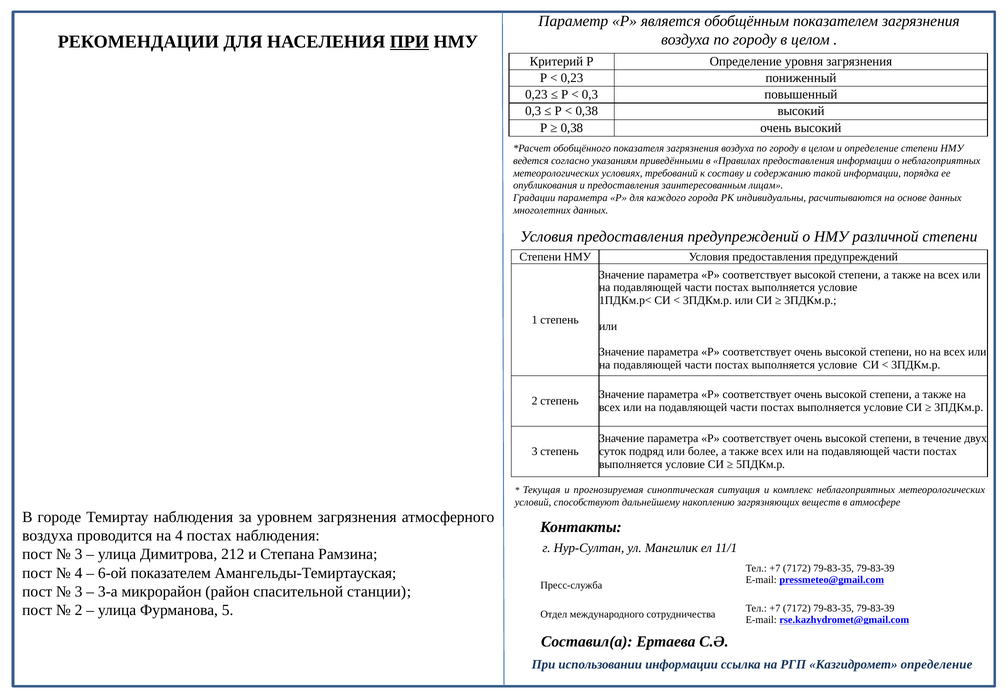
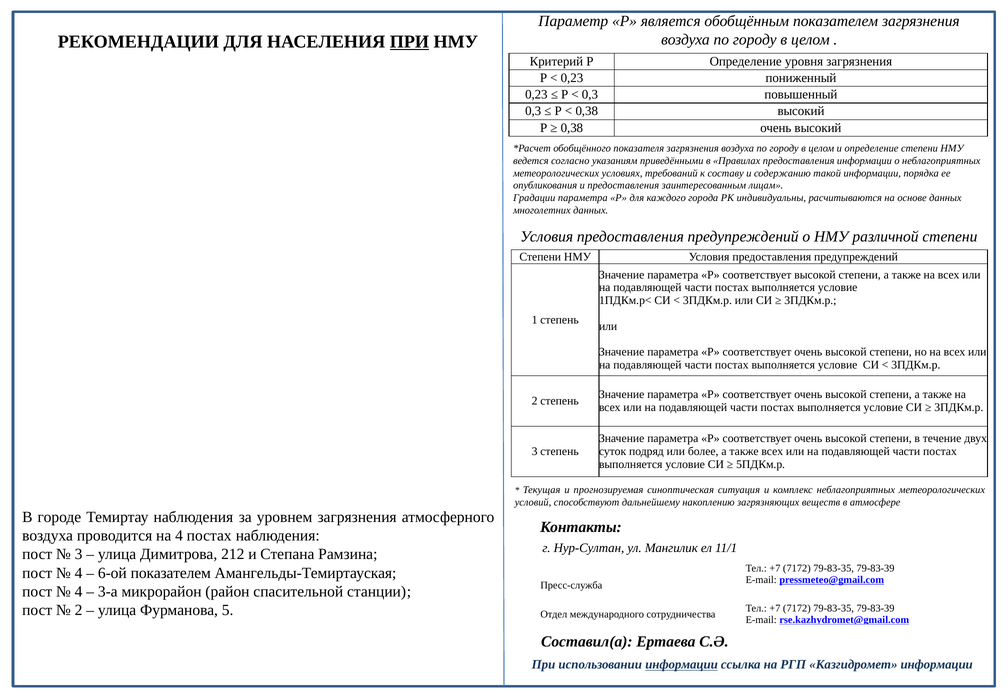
3: 3 -> 4 (79, 591)
информации underline: none -> present (682, 665)
Казгидромет определение: определение -> информации (937, 665)
